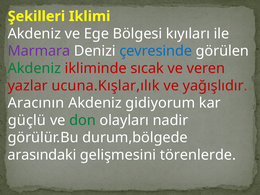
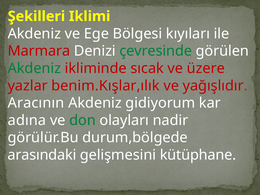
Marmara colour: purple -> red (39, 51)
çevresinde colour: blue -> green (156, 51)
veren: veren -> üzere (206, 68)
ucuna.Kışlar,ılık: ucuna.Kışlar,ılık -> benim.Kışlar,ılık (106, 86)
güçlü: güçlü -> adına (27, 120)
törenlerde: törenlerde -> kütüphane (198, 155)
